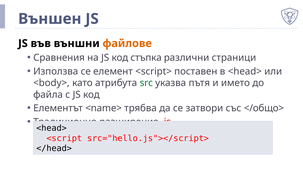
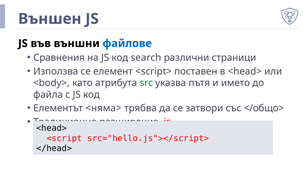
файлове colour: orange -> blue (127, 44)
стъпка: стъпка -> search (146, 58)
<name>: <name> -> <няма> (103, 109)
